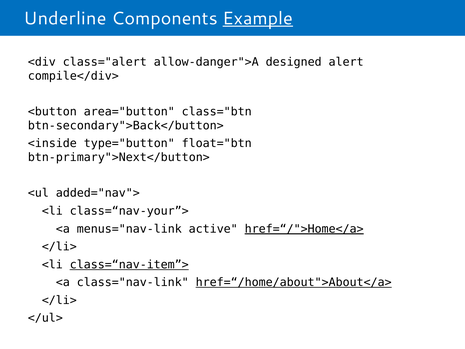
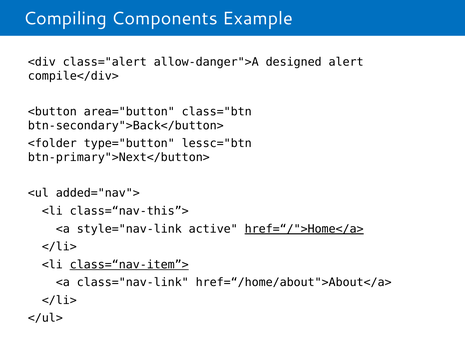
Underline: Underline -> Compiling (65, 18)
Example underline: present -> none (258, 18)
<inside: <inside -> <folder (52, 143)
float="btn: float="btn -> lessc="btn (217, 143)
class=“nav-your”>: class=“nav-your”> -> class=“nav-this”> (129, 211)
menus="nav-link: menus="nav-link -> style="nav-link (129, 229)
href=“/home/about">About</a> underline: present -> none (294, 282)
